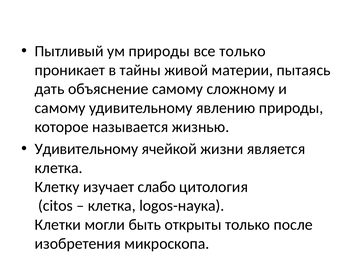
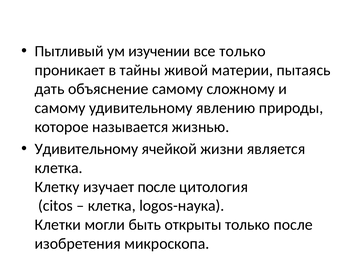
ум природы: природы -> изучении (159, 51)
изучает слабо: слабо -> после (157, 187)
